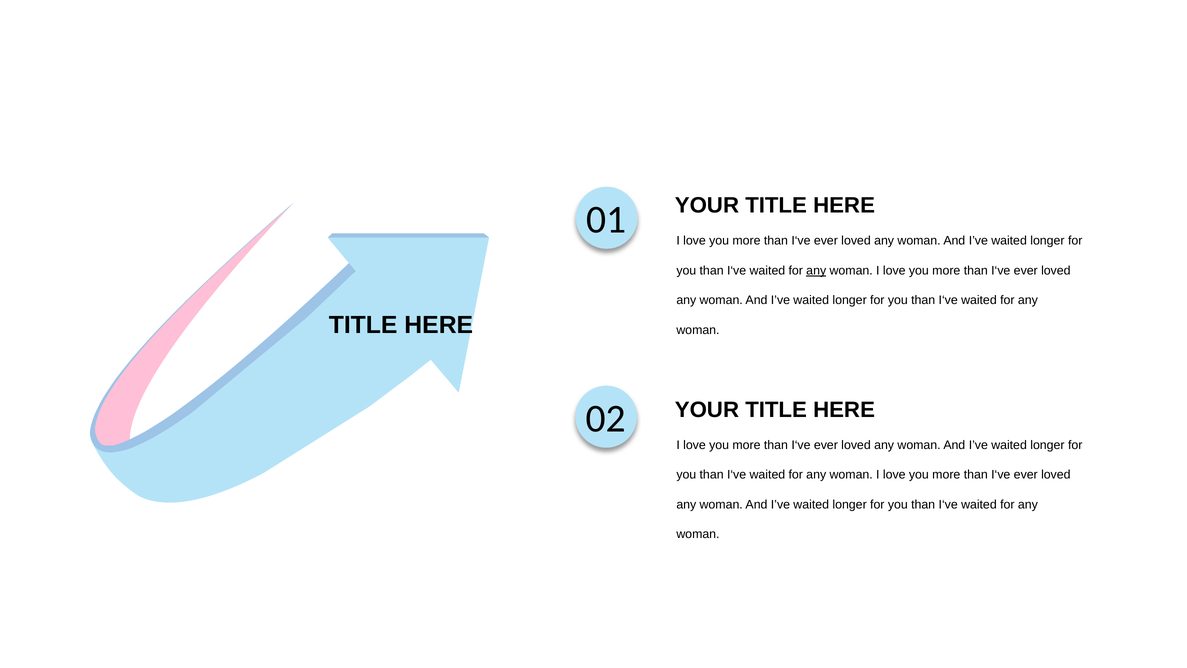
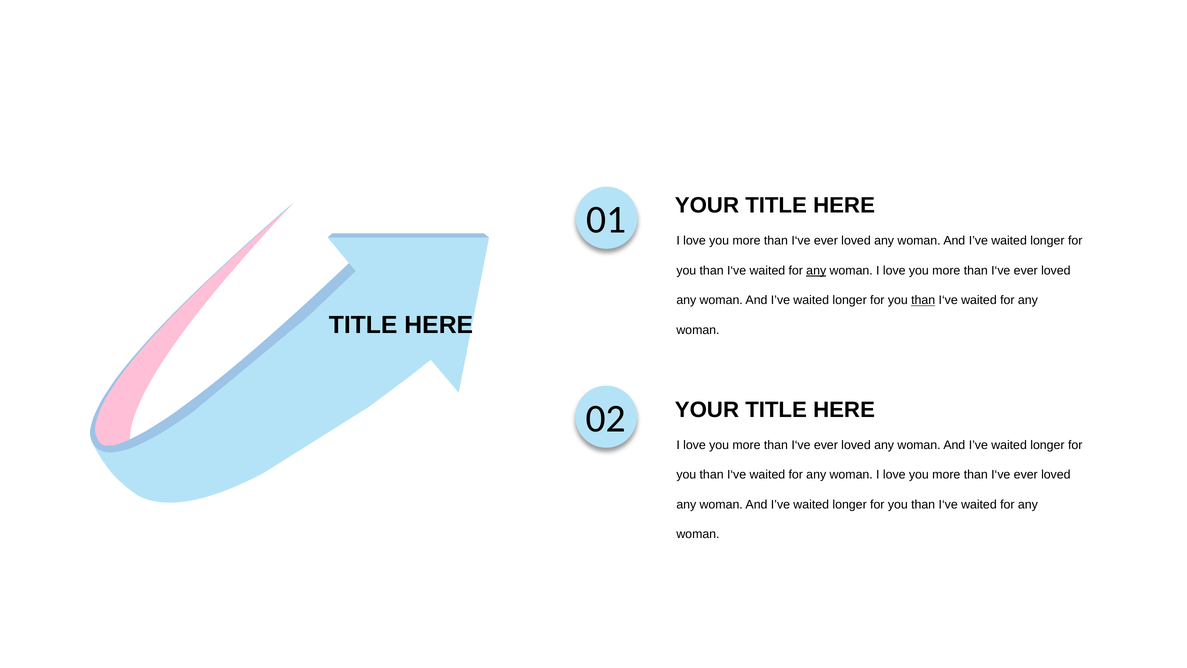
than underline: none -> present (923, 300)
